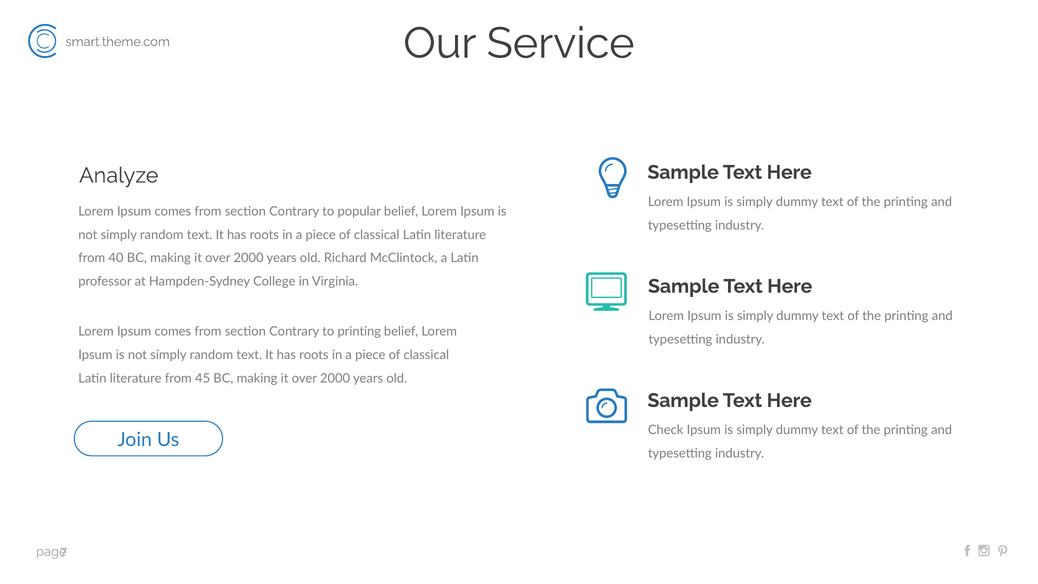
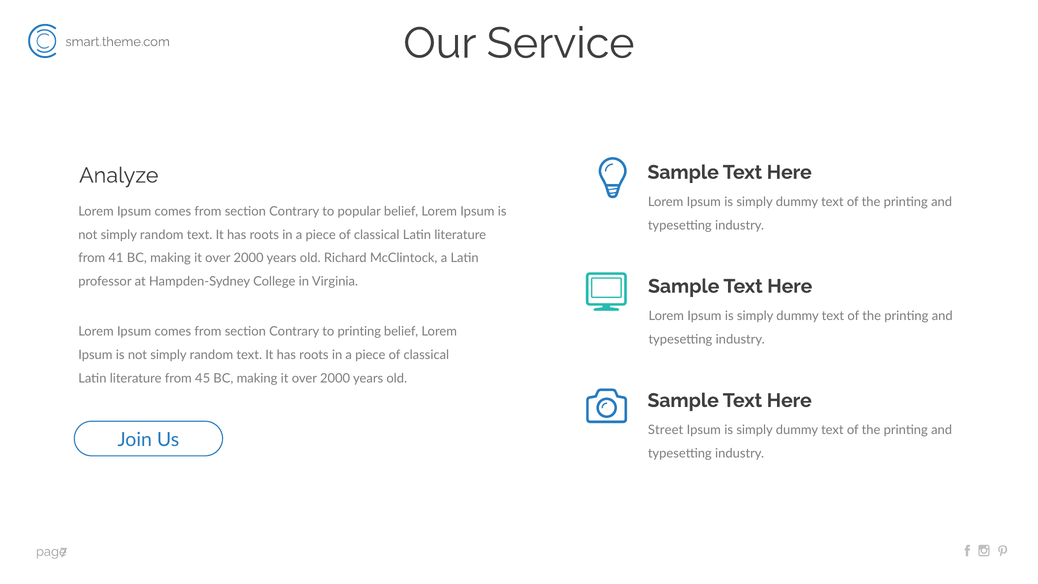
40: 40 -> 41 (116, 258)
Check: Check -> Street (666, 430)
